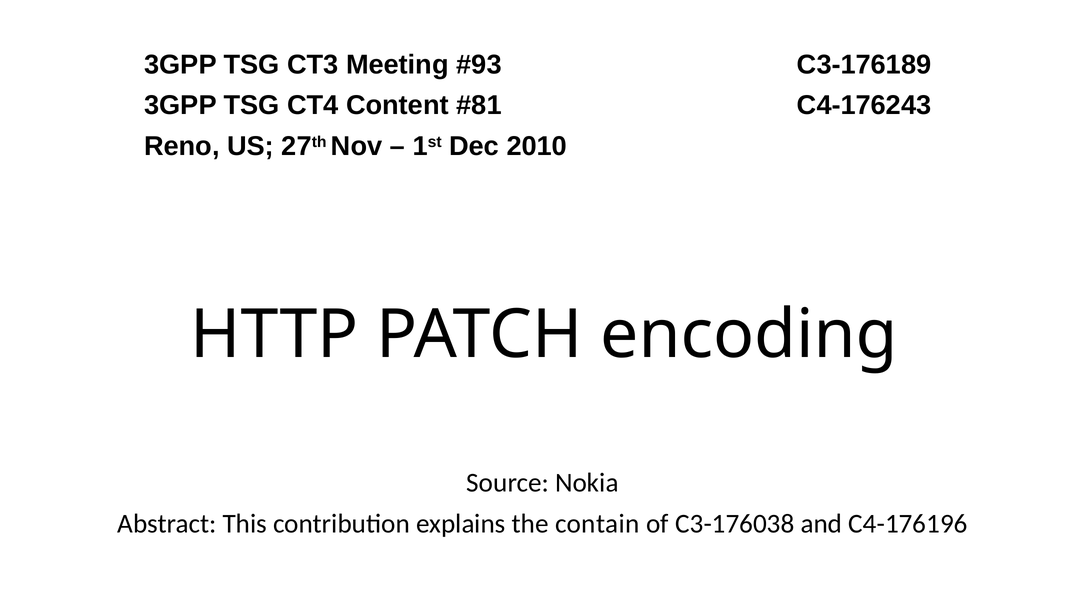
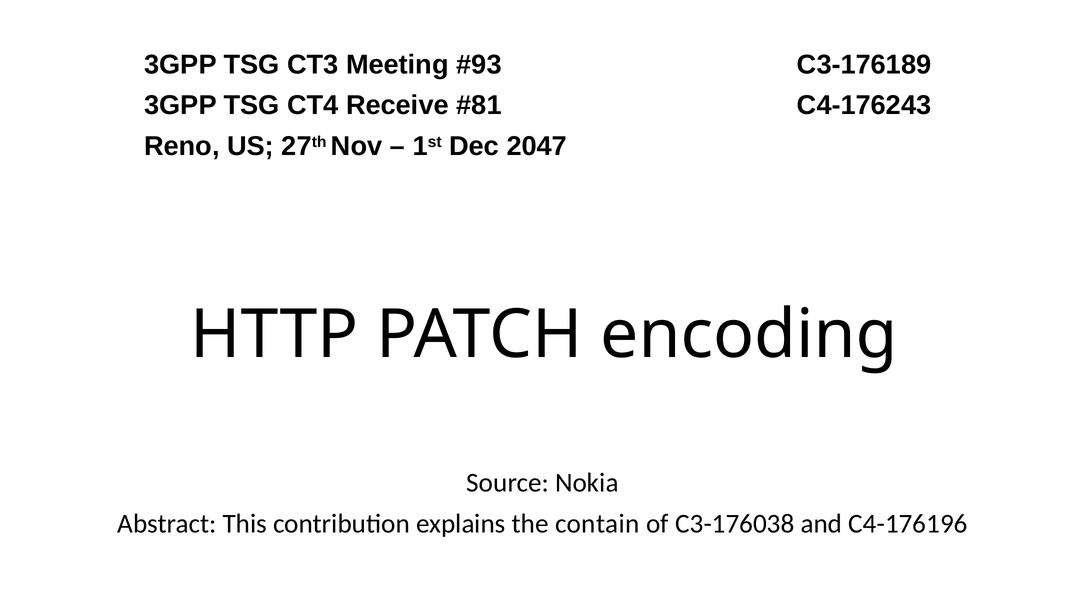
Content: Content -> Receive (397, 105)
2010: 2010 -> 2047 (537, 146)
